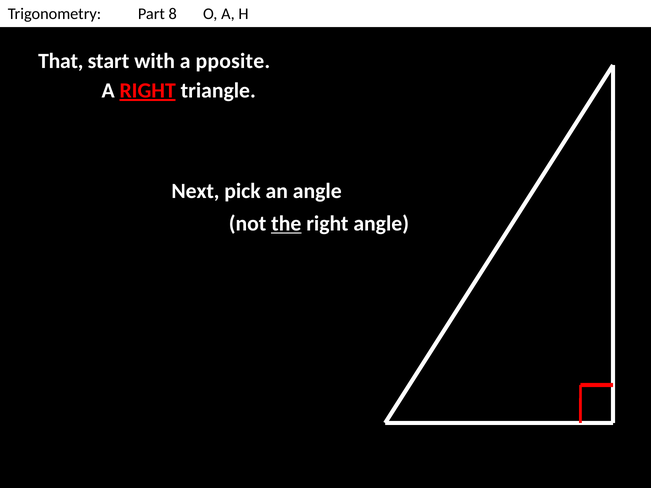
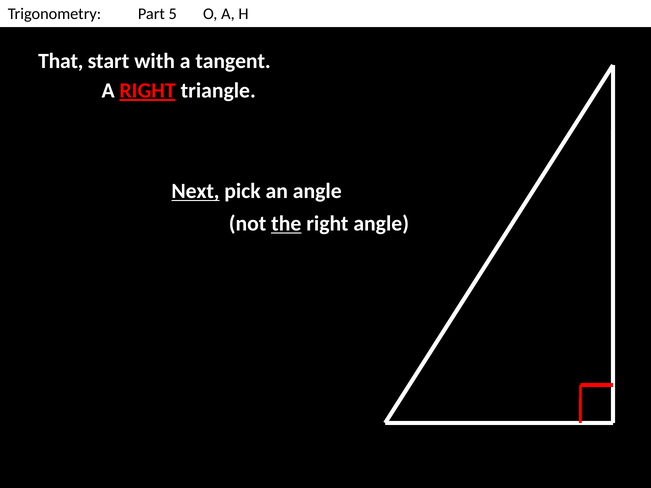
8: 8 -> 5 (173, 14)
pposite: pposite -> tangent (233, 61)
Next underline: none -> present (195, 191)
